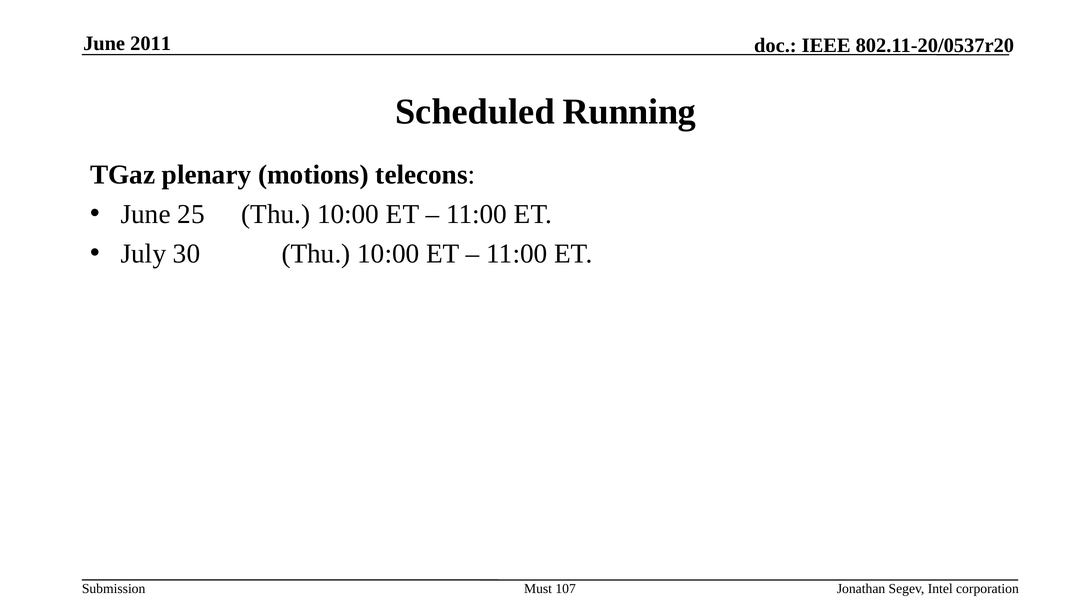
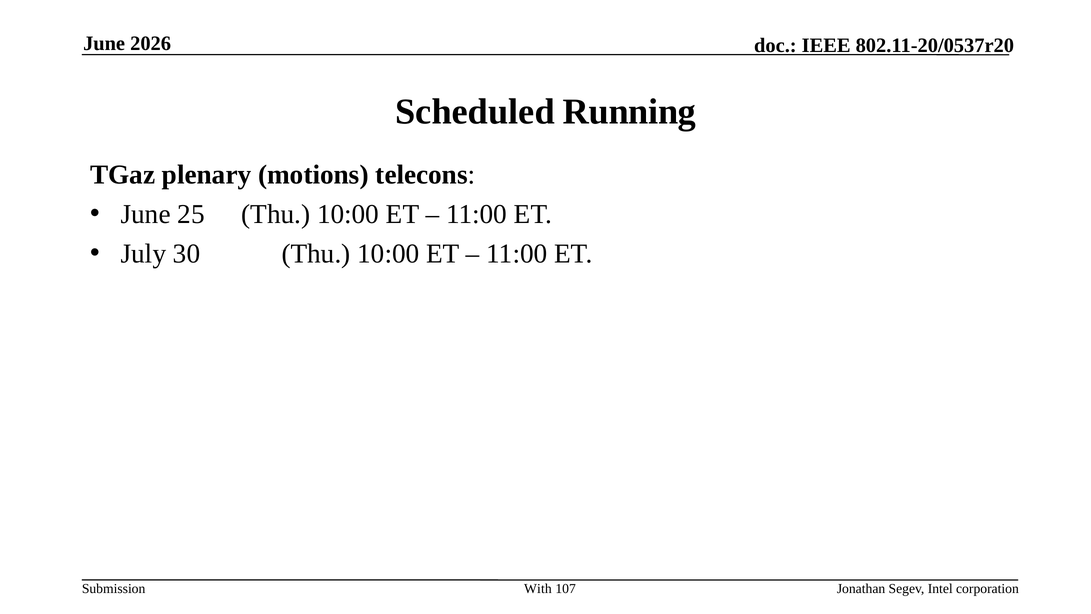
2011: 2011 -> 2026 (151, 43)
Must: Must -> With (538, 589)
